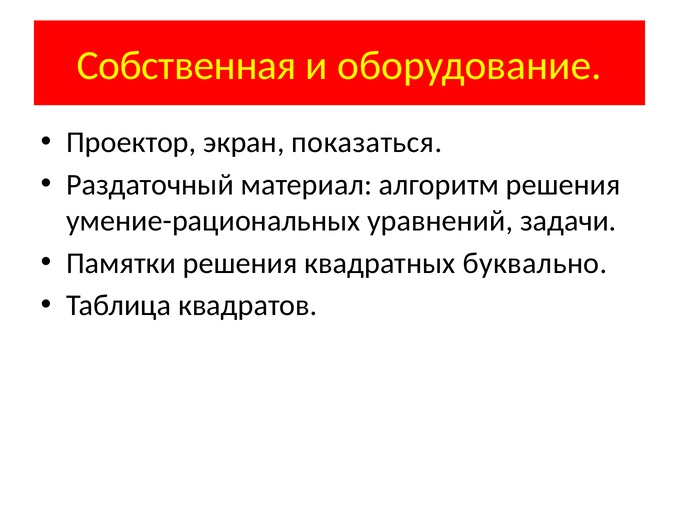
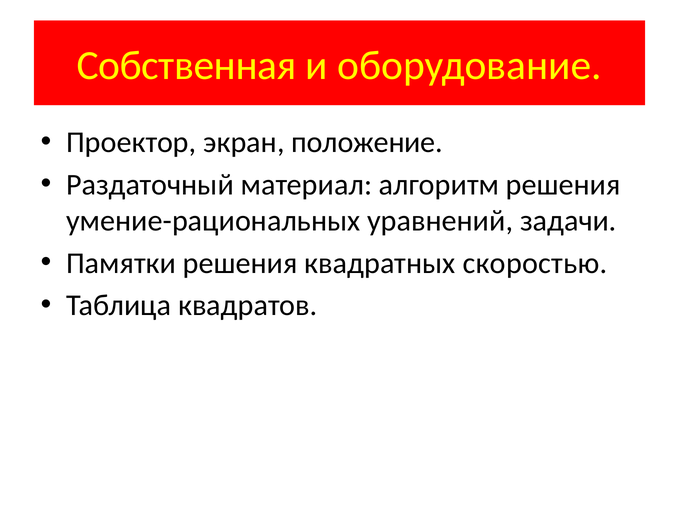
показаться: показаться -> положение (367, 142)
буквально: буквально -> скоростью (535, 263)
